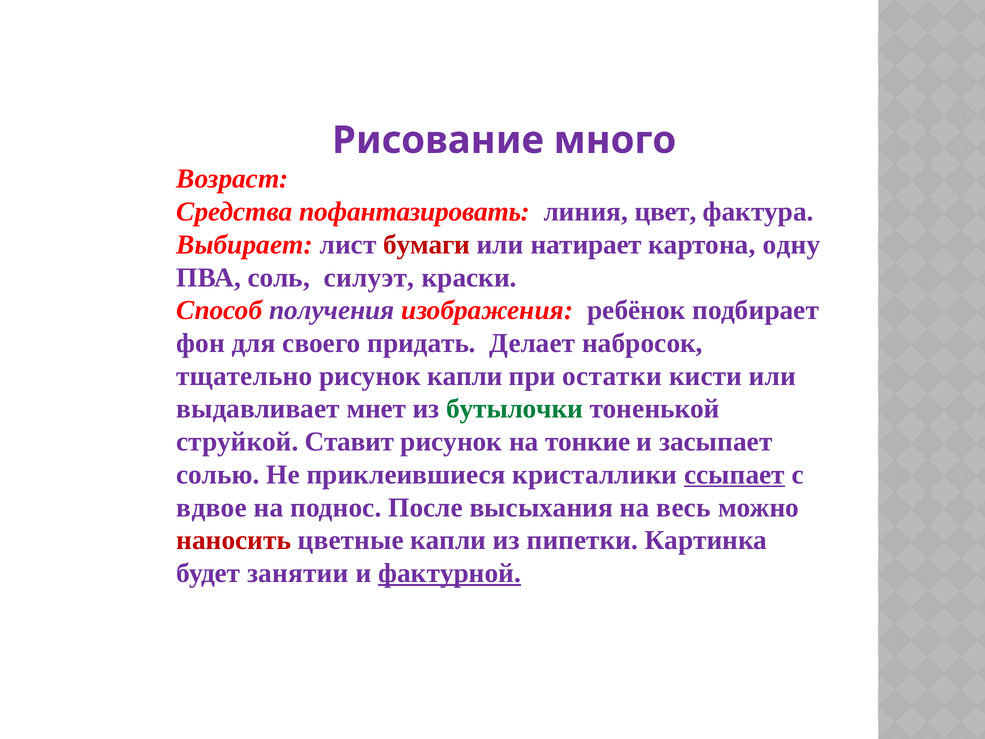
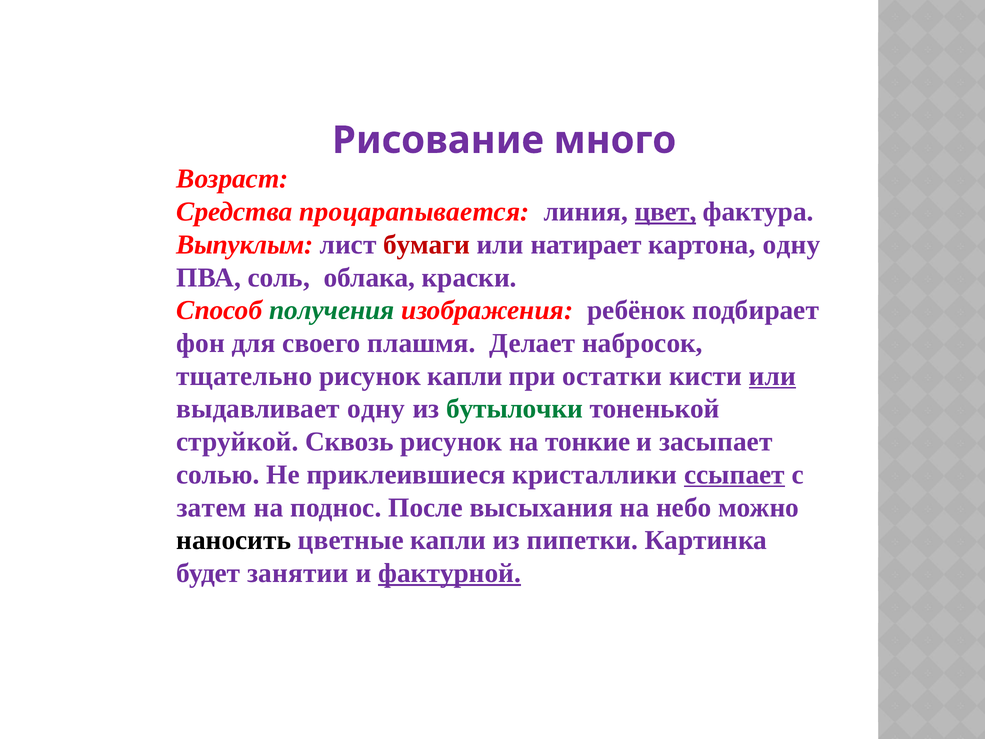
пофантазировать: пофантазировать -> процарапывается (415, 212)
цвет underline: none -> present (665, 212)
Выбирает: Выбирает -> Выпуклым (245, 245)
силуэт: силуэт -> облака (369, 277)
получения colour: purple -> green (332, 310)
придать: придать -> плашмя (422, 343)
или underline: none -> present (772, 376)
выдавливает мнет: мнет -> одну (376, 409)
Ставит: Ставит -> Сквозь (349, 442)
вдвое: вдвое -> затем (212, 507)
весь: весь -> небо (684, 507)
наносить colour: red -> black (234, 540)
